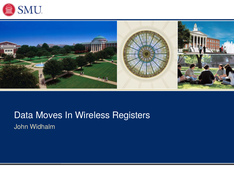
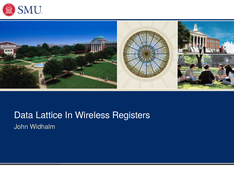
Moves: Moves -> Lattice (49, 115)
